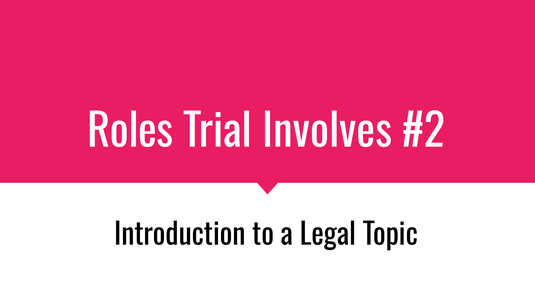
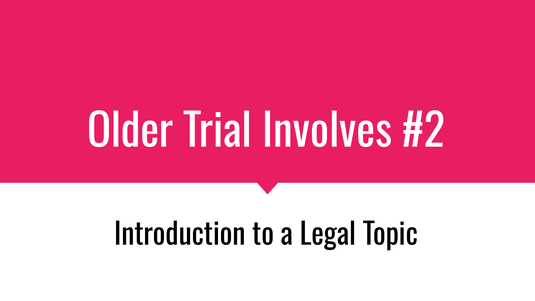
Roles: Roles -> Older (130, 132)
